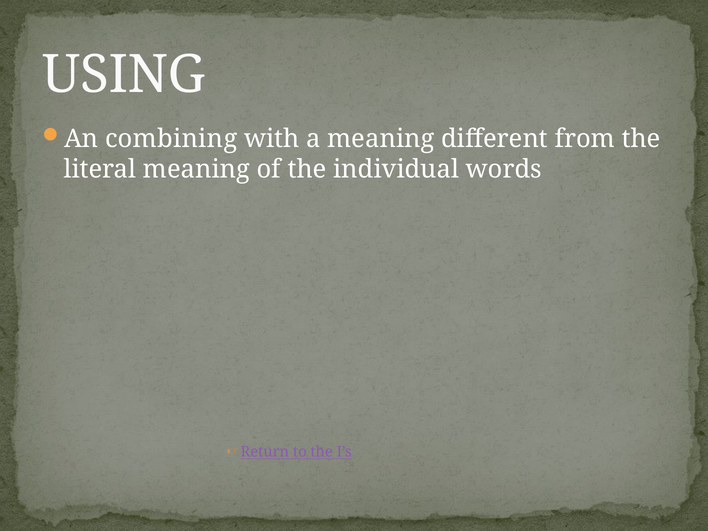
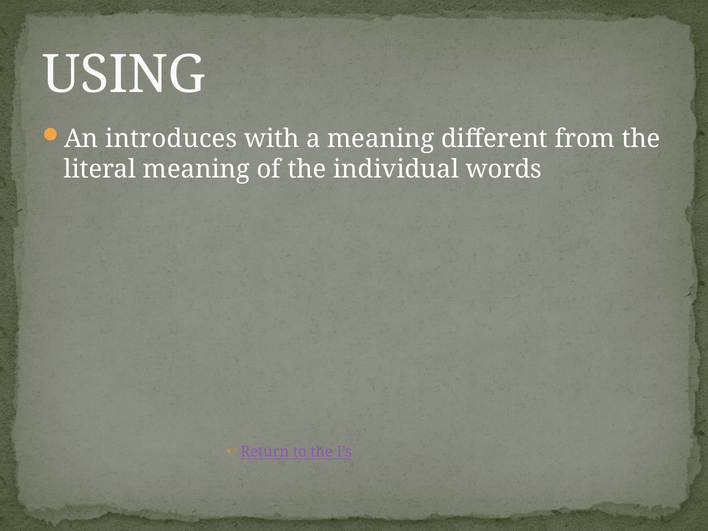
combining: combining -> introduces (171, 139)
